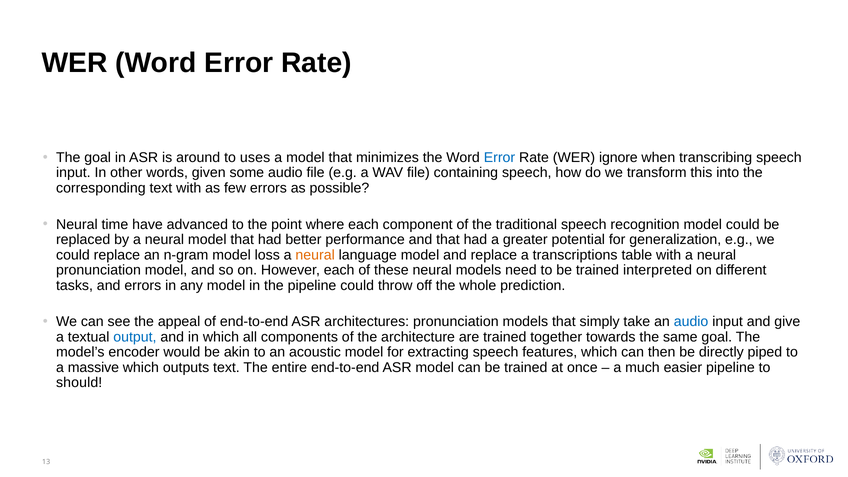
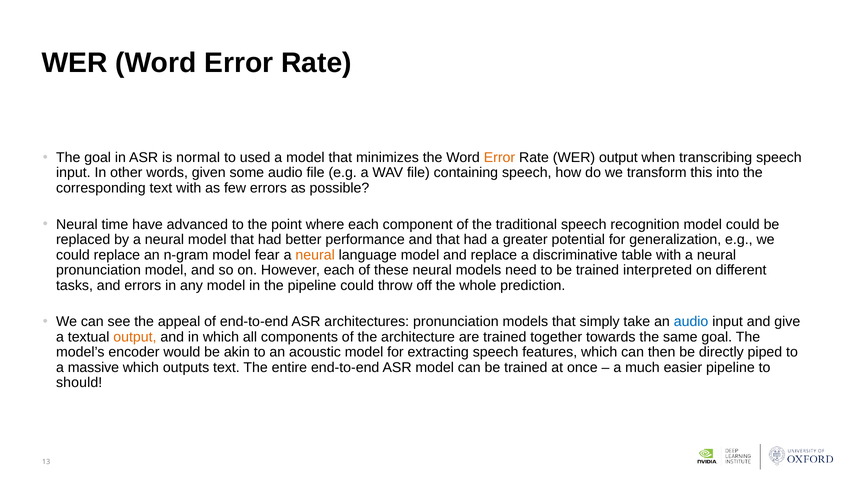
around: around -> normal (198, 157)
uses: uses -> used (255, 157)
Error colour: blue -> orange (499, 157)
WER ignore: ignore -> output (618, 157)
loss: loss -> fear (267, 255)
transcriptions: transcriptions -> discriminative (575, 255)
output colour: blue -> orange (135, 337)
